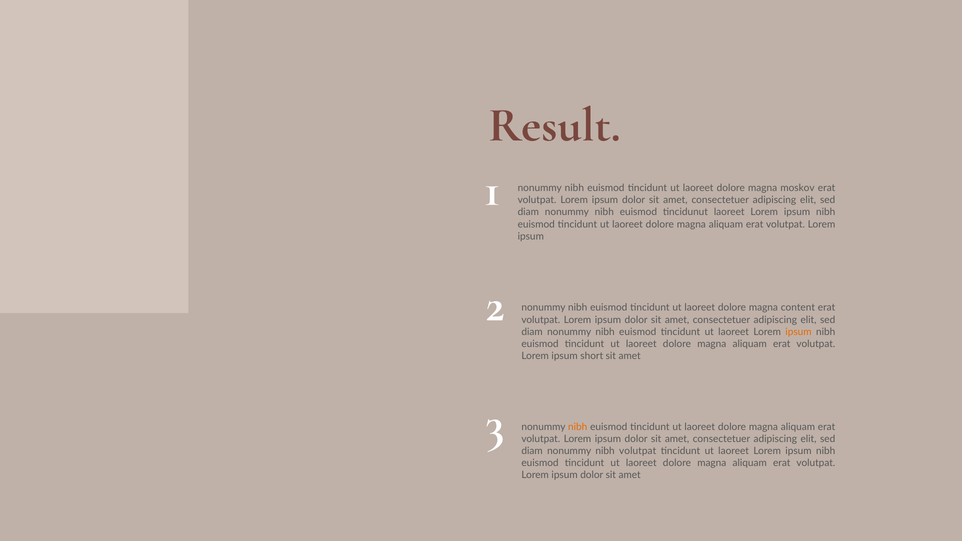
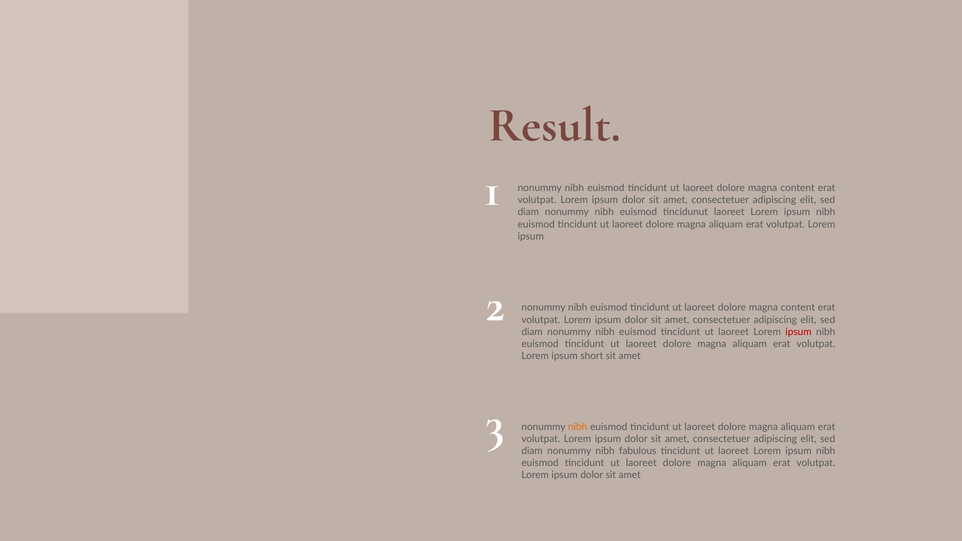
moskov: moskov -> content (797, 188)
ipsum colour: orange -> red (798, 332)
nibh volutpat: volutpat -> fabulous (638, 451)
